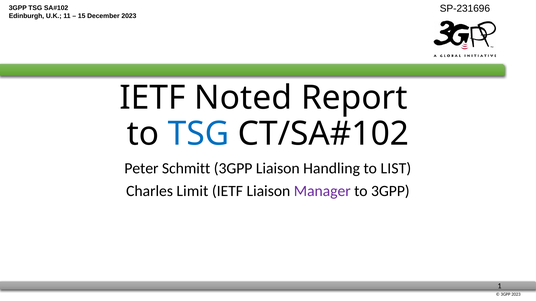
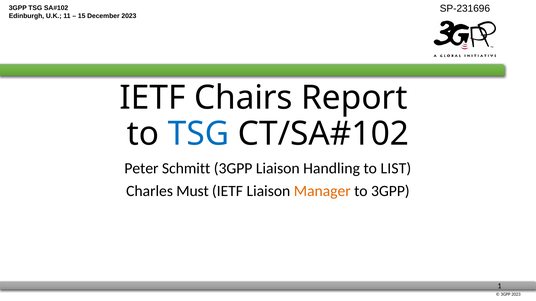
Noted: Noted -> Chairs (243, 98)
Limit: Limit -> Must (193, 191)
Manager colour: purple -> orange (322, 191)
